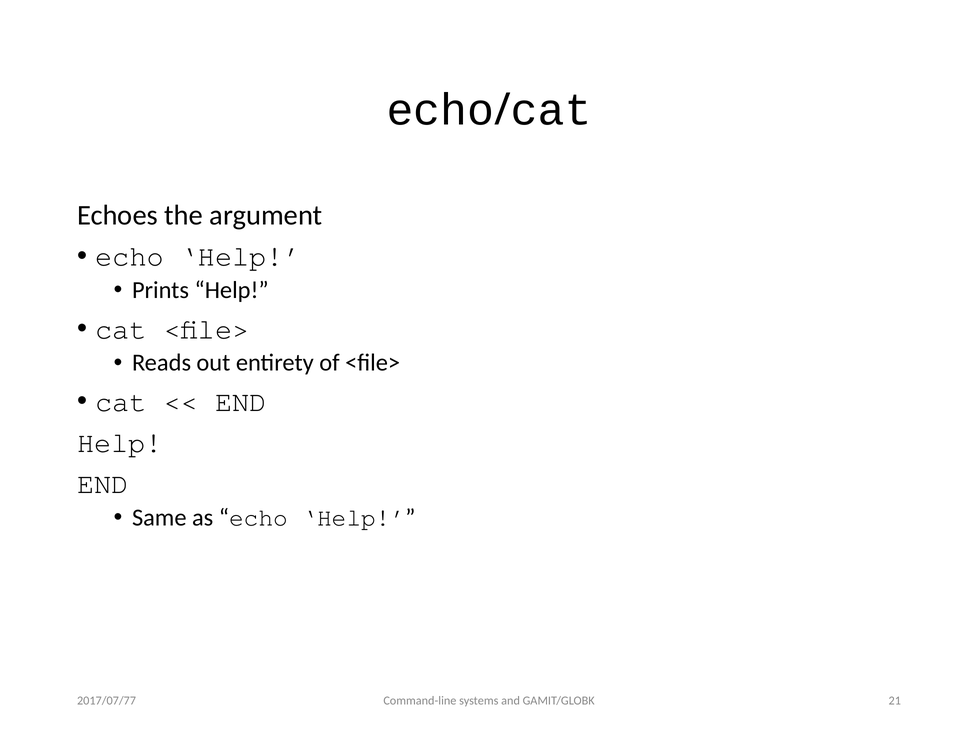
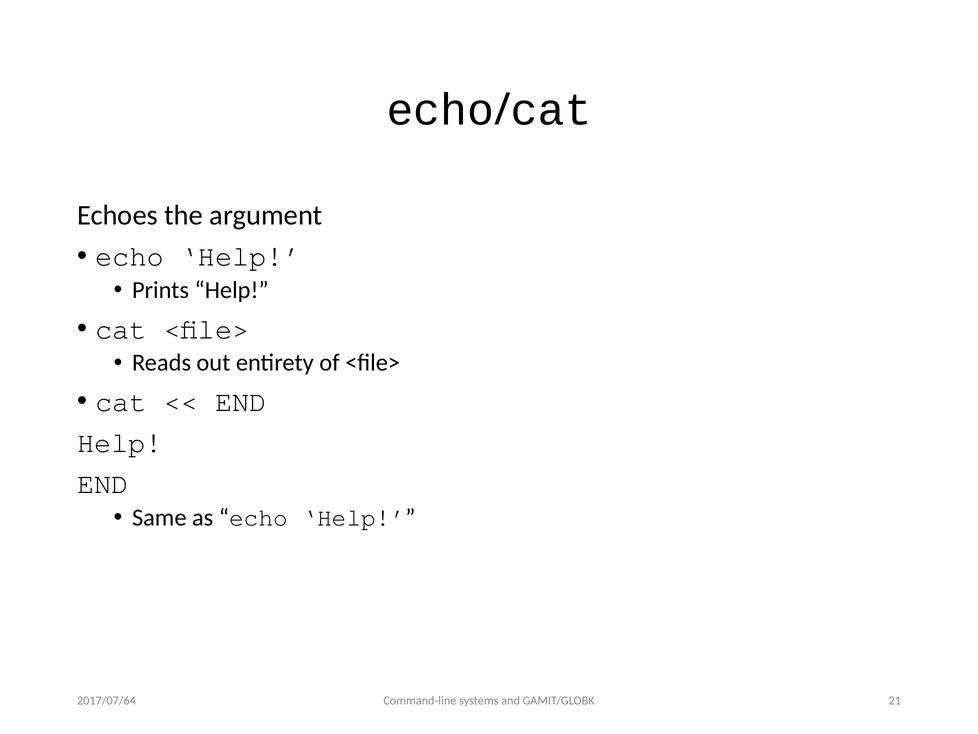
2017/07/77: 2017/07/77 -> 2017/07/64 (107, 700)
